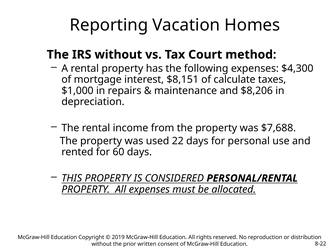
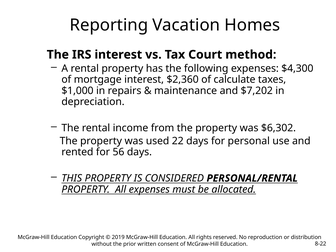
IRS without: without -> interest (118, 55)
$8,151: $8,151 -> $2,360 (183, 80)
$8,206: $8,206 -> $7,202 (257, 91)
$7,688: $7,688 -> $6,302 (278, 128)
60: 60 -> 56 (118, 152)
